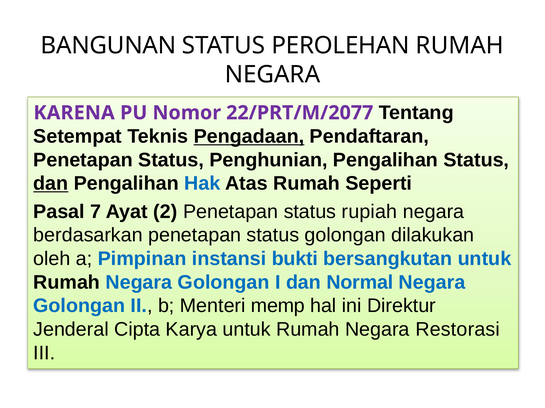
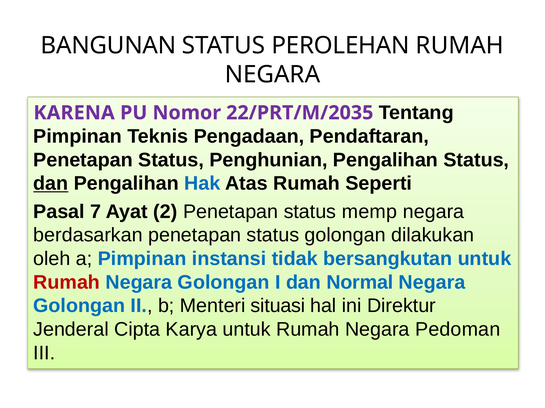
22/PRT/M/2077: 22/PRT/M/2077 -> 22/PRT/M/2035 (300, 113)
Setempat: Setempat -> Pimpinan (78, 137)
Pengadaan underline: present -> none (249, 137)
rupiah: rupiah -> memp (369, 212)
bukti: bukti -> tidak (295, 259)
Rumah colour: black -> red (67, 283)
memp: memp -> situasi (278, 306)
Restorasi: Restorasi -> Pedoman (458, 330)
